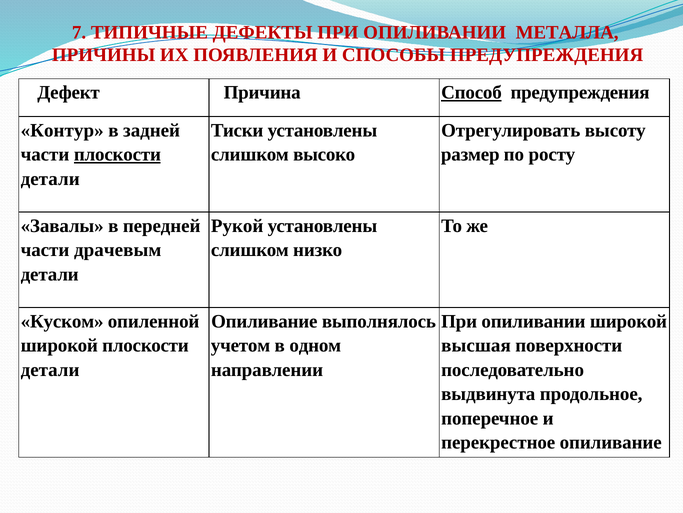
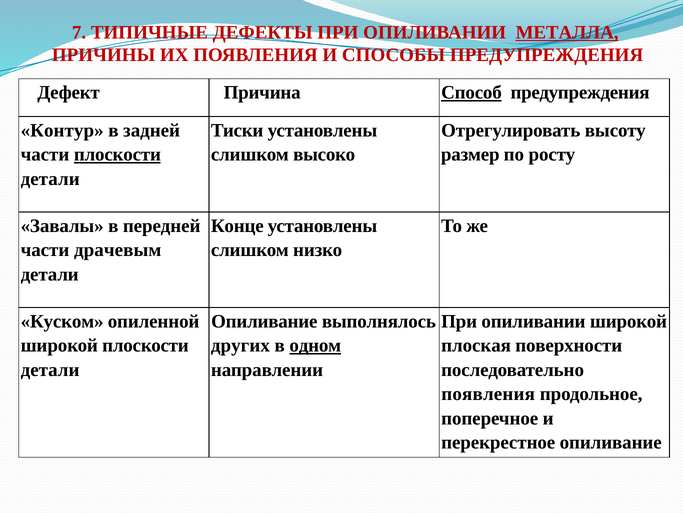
МЕТАЛЛА underline: none -> present (567, 32)
Рукой: Рукой -> Конце (237, 225)
учетом: учетом -> других (240, 345)
одном underline: none -> present (315, 345)
высшая: высшая -> плоская (476, 345)
выдвинута: выдвинута -> появления (488, 393)
